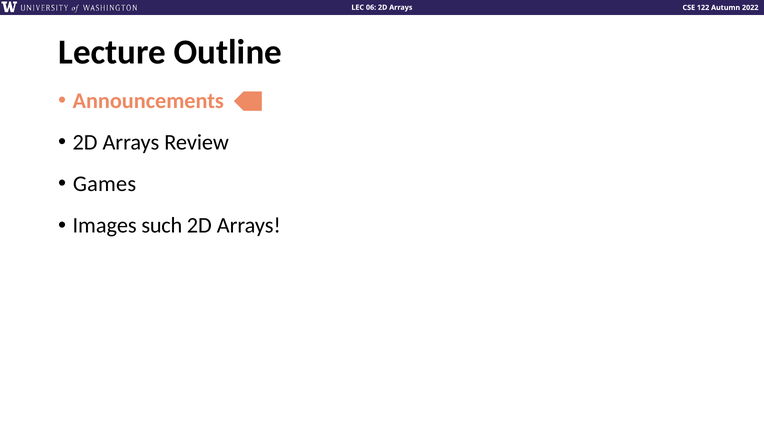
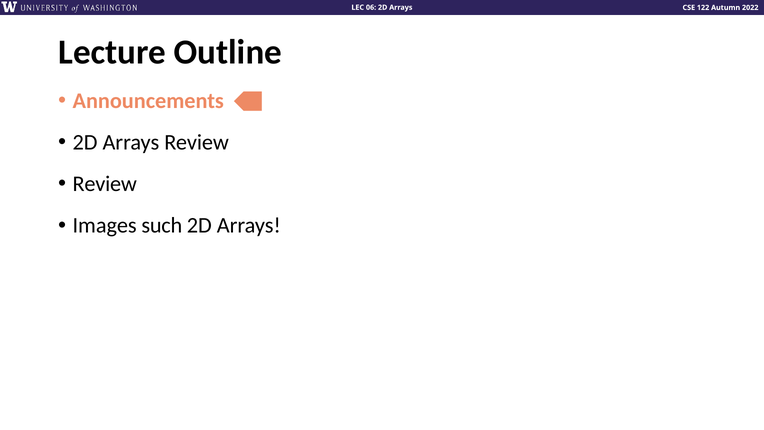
Games: Games -> Review (105, 184)
